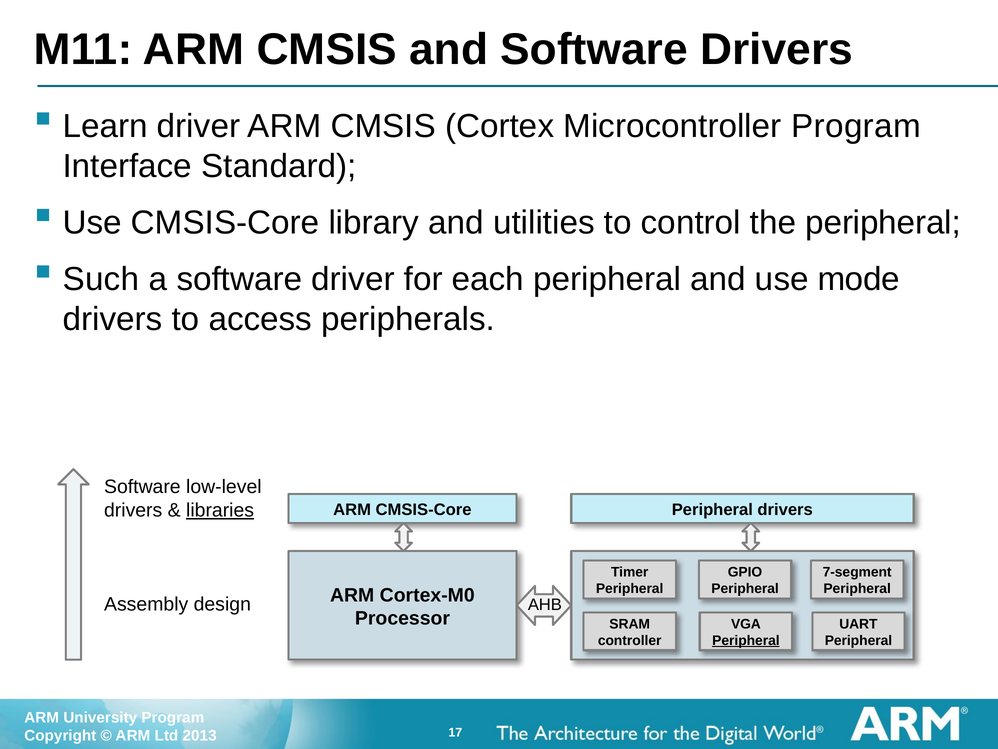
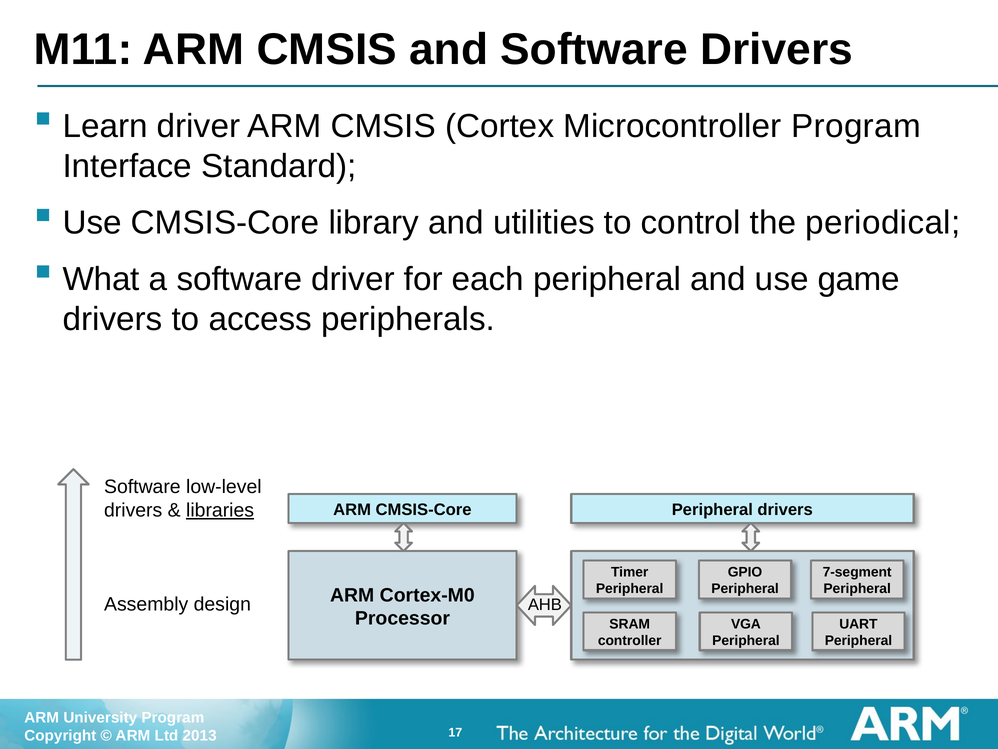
the peripheral: peripheral -> periodical (883, 223)
Such: Such -> What (101, 279)
mode: mode -> game (859, 279)
Peripheral underline: present -> none (746, 640)
